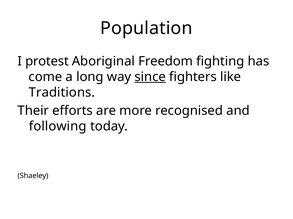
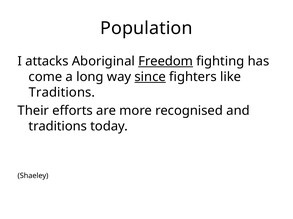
protest: protest -> attacks (47, 61)
Freedom underline: none -> present (166, 61)
following: following -> traditions (58, 127)
